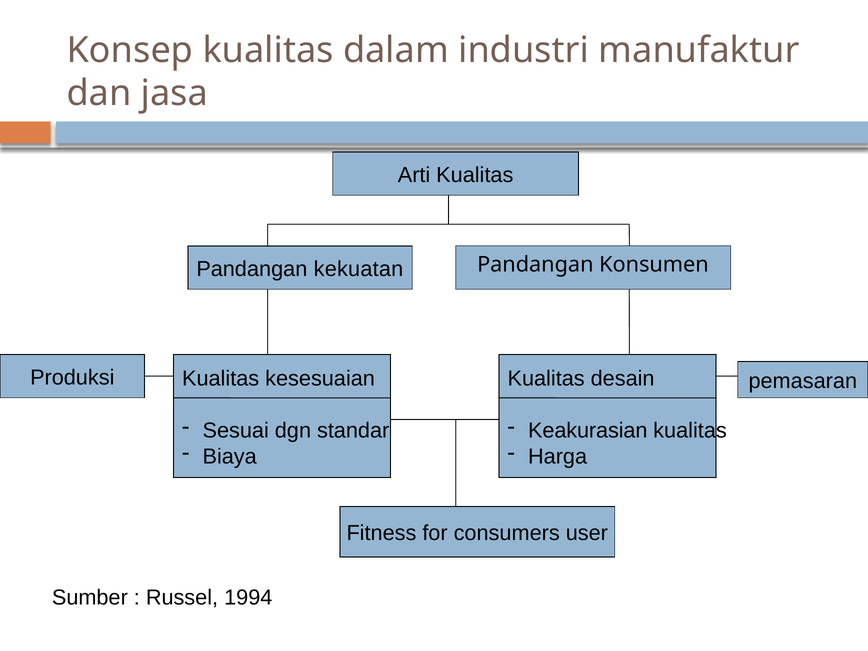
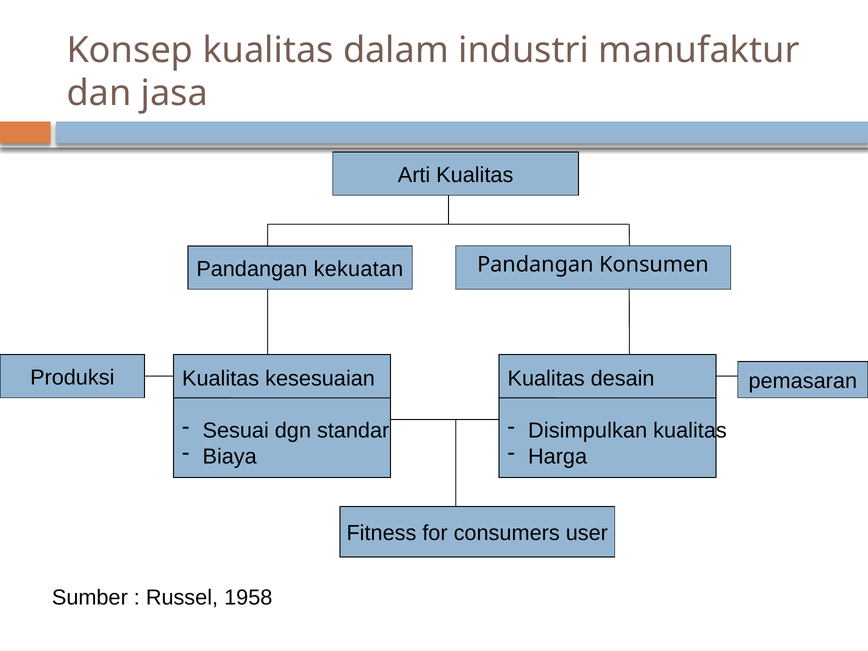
Keakurasian: Keakurasian -> Disimpulkan (588, 430)
1994: 1994 -> 1958 (248, 597)
